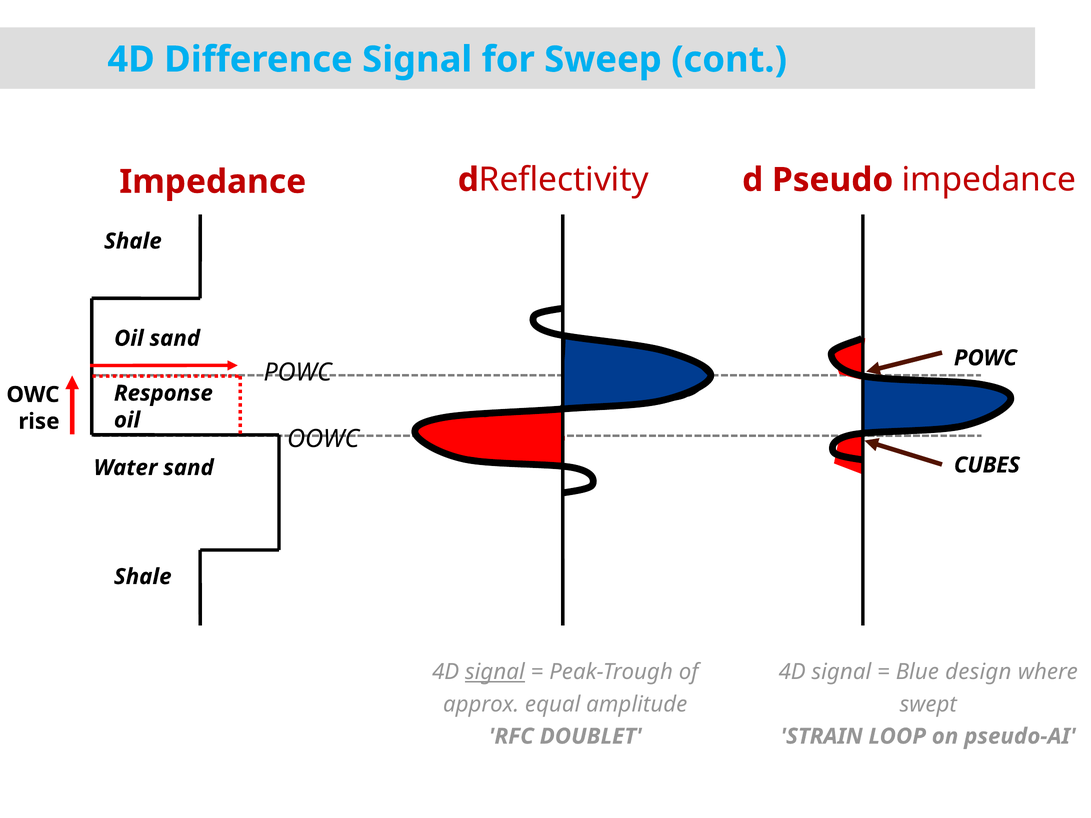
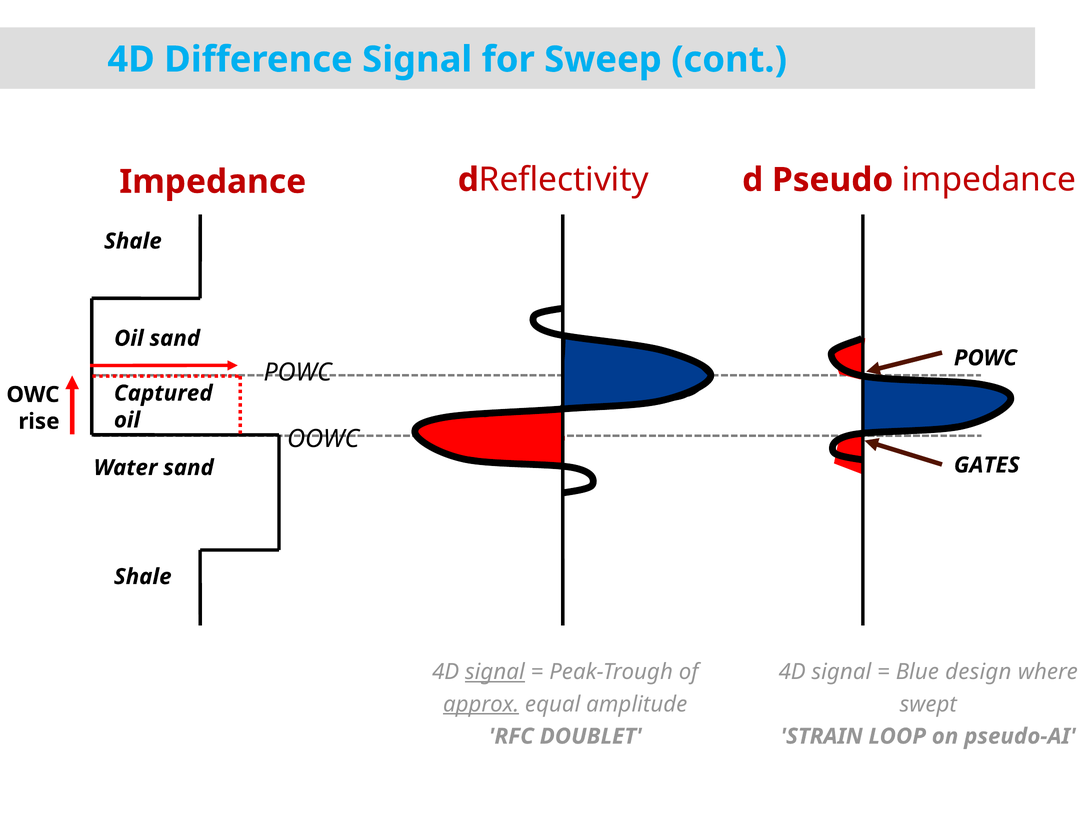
Response: Response -> Captured (163, 393)
CUBES: CUBES -> GATES (987, 465)
approx underline: none -> present (481, 704)
